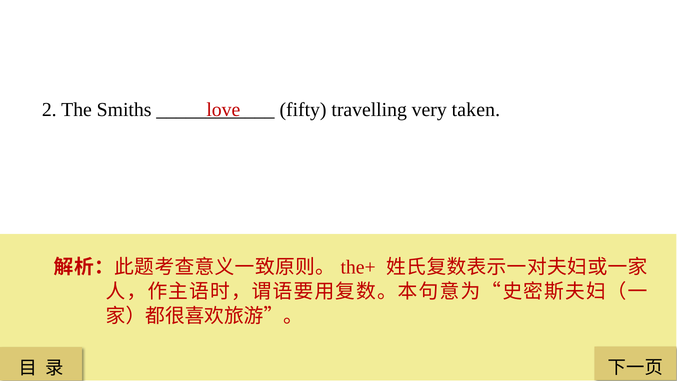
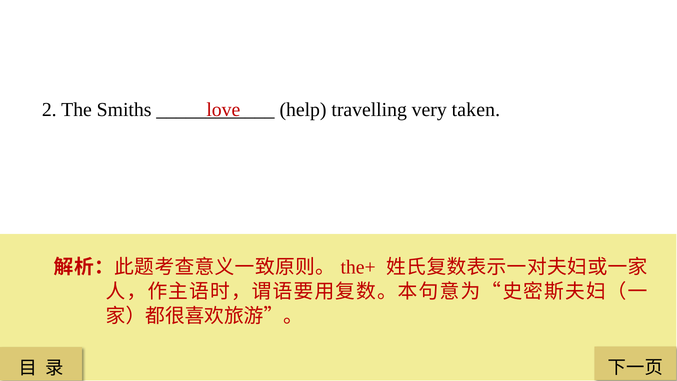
fifty: fifty -> help (303, 110)
